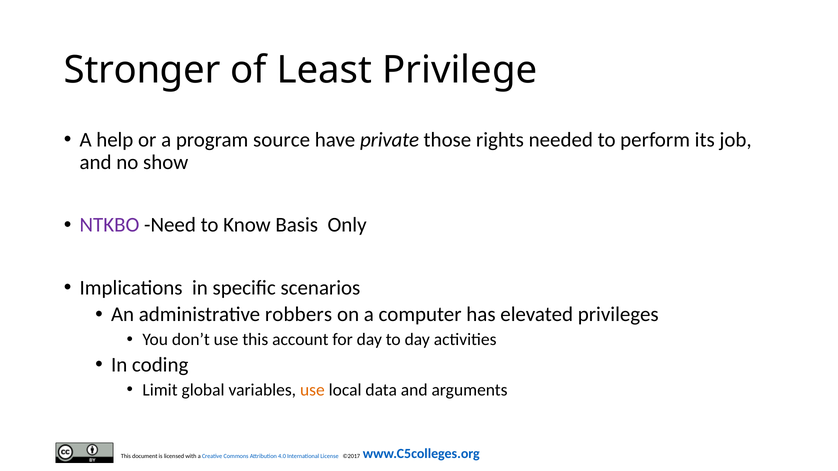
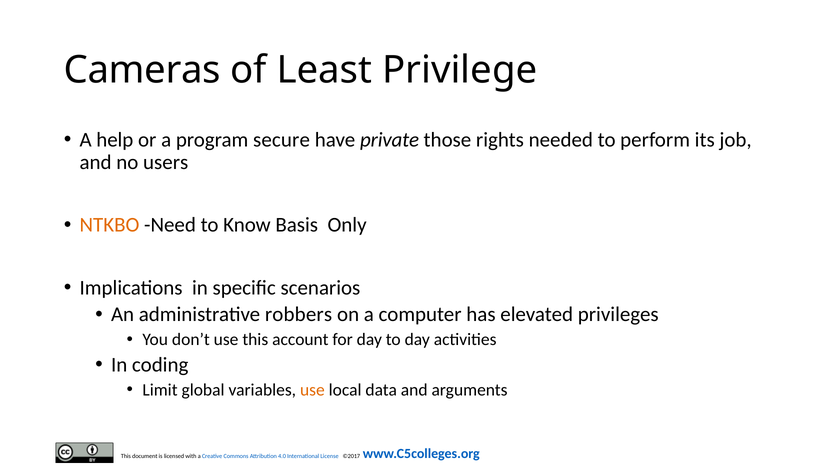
Stronger: Stronger -> Cameras (142, 70)
source: source -> secure (282, 140)
show: show -> users (166, 162)
NTKBO colour: purple -> orange (110, 225)
